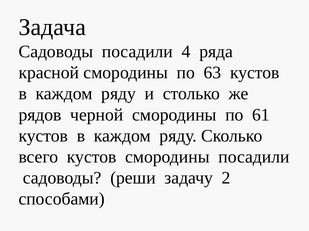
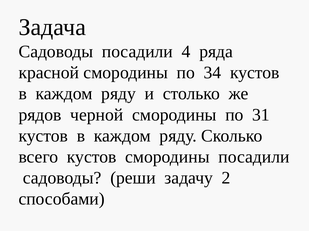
63: 63 -> 34 (212, 73)
61: 61 -> 31 (261, 115)
